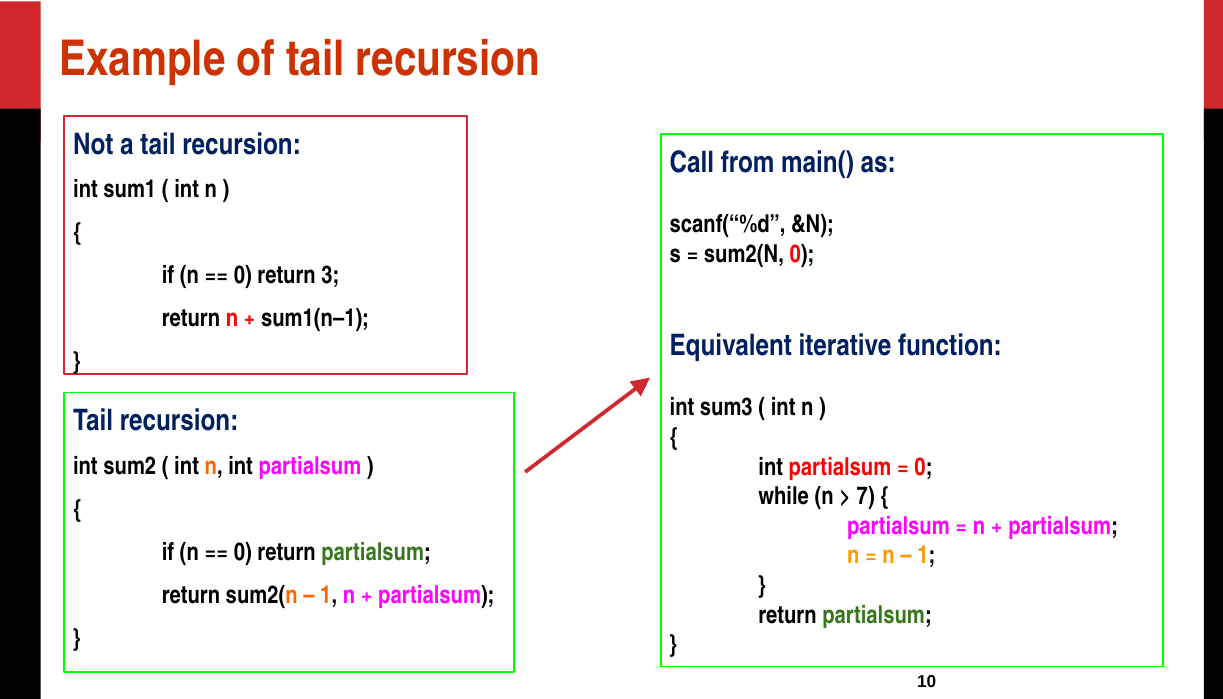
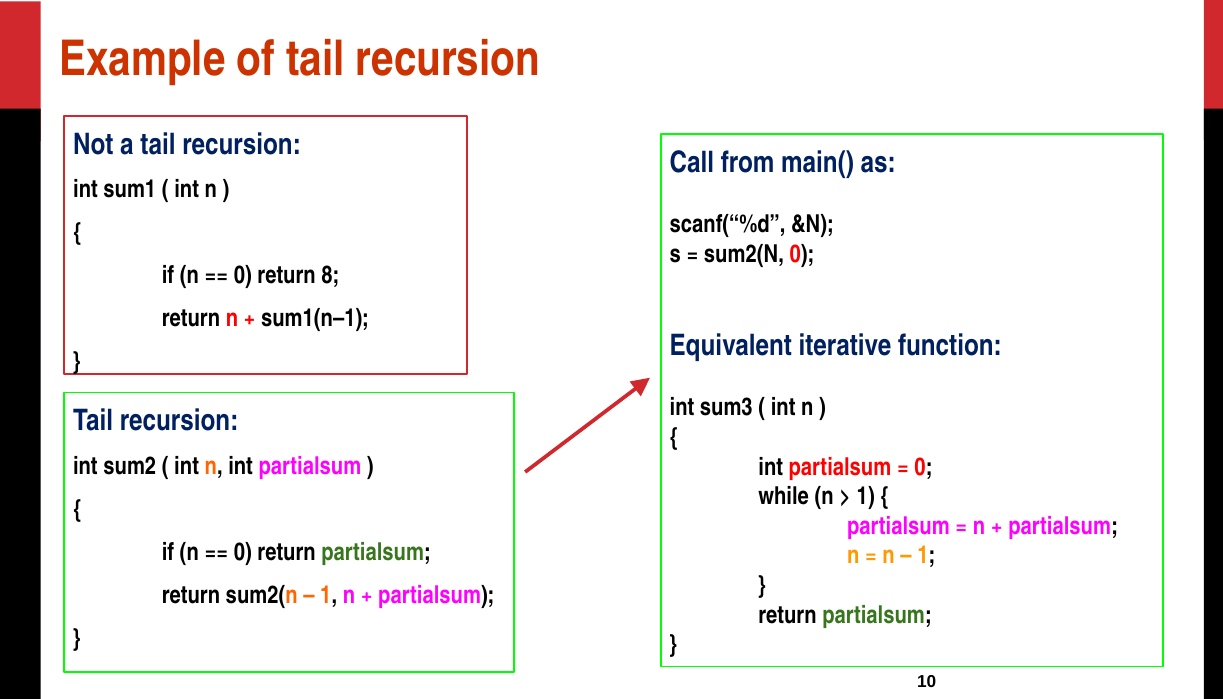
3: 3 -> 8 (330, 276)
7: 7 -> 1 (866, 497)
